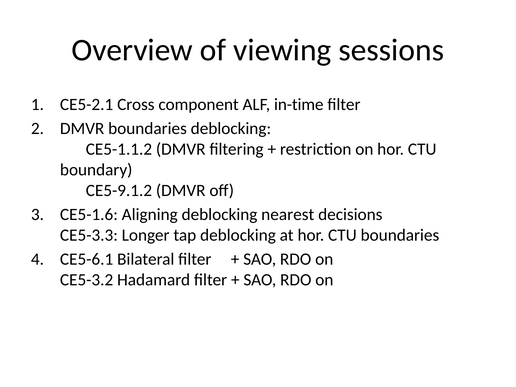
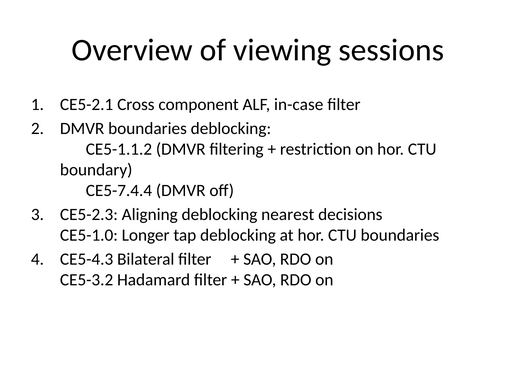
in-time: in-time -> in-case (299, 104)
CE5-9.1.2: CE5-9.1.2 -> CE5-7.4.4 (119, 190)
CE5-1.6: CE5-1.6 -> CE5-2.3 (89, 214)
CE5-3.3: CE5-3.3 -> CE5-1.0 (89, 235)
CE5-6.1: CE5-6.1 -> CE5-4.3 (87, 259)
